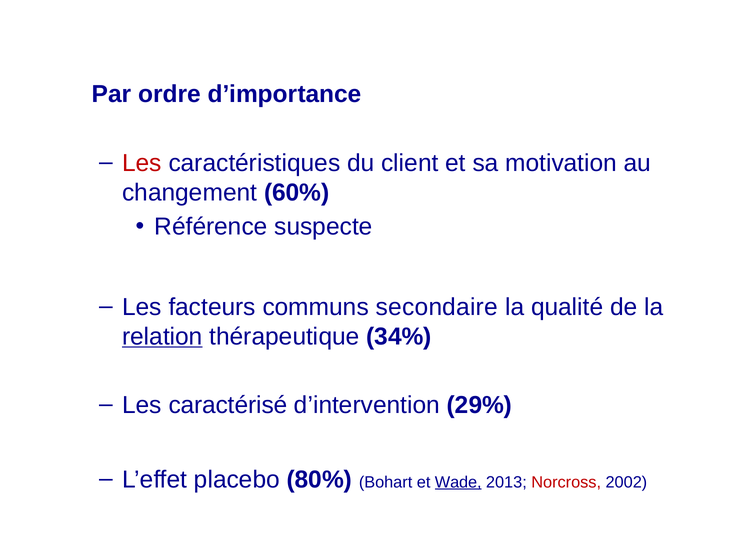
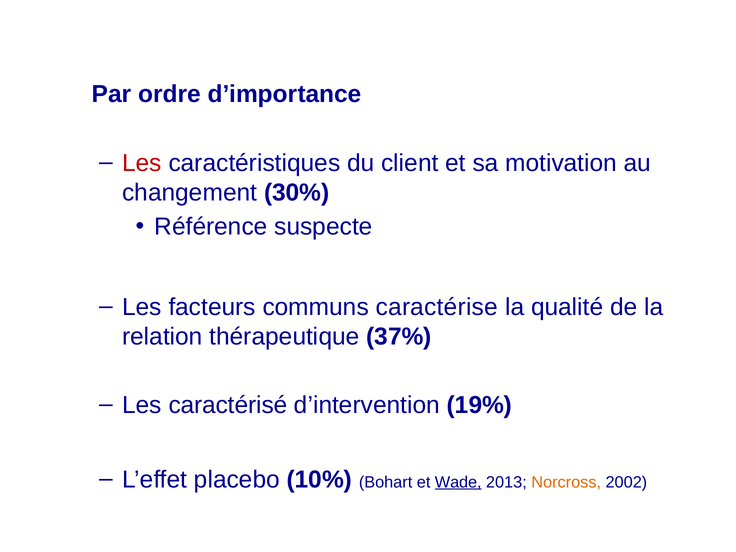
60%: 60% -> 30% (297, 193)
secondaire: secondaire -> caractérise (437, 307)
relation underline: present -> none (162, 336)
34%: 34% -> 37% (399, 336)
29%: 29% -> 19% (479, 405)
80%: 80% -> 10% (319, 479)
Norcross colour: red -> orange (566, 482)
